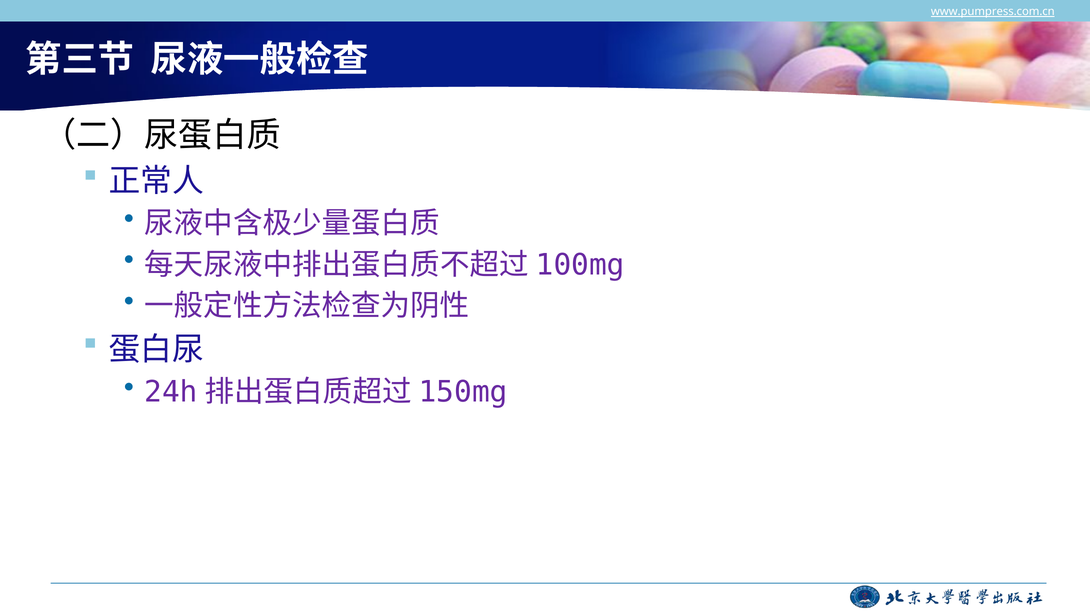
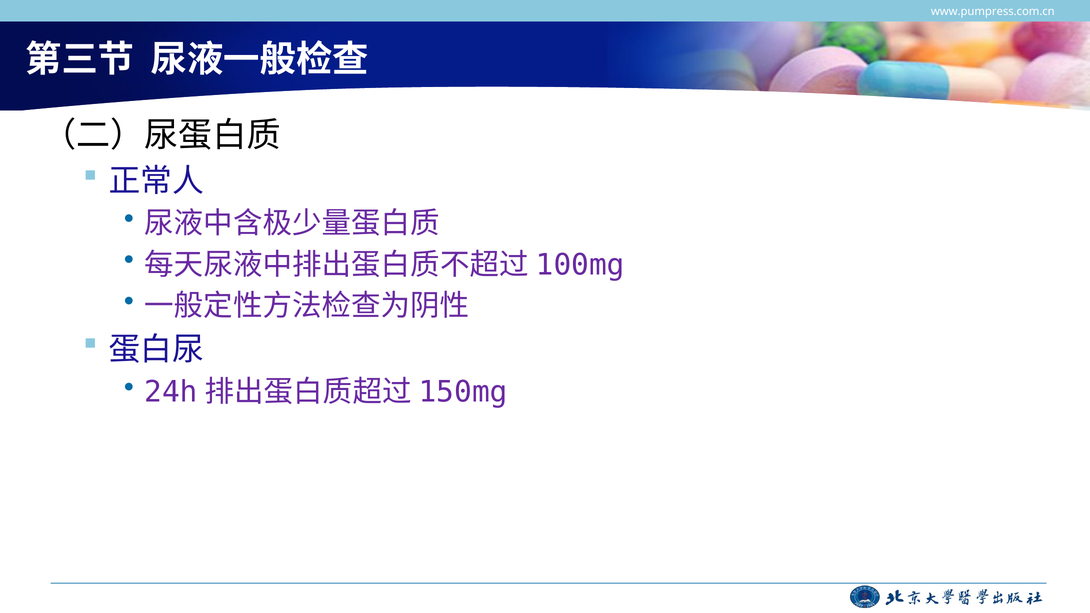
www.pumpress.com.cn underline: present -> none (993, 12)
